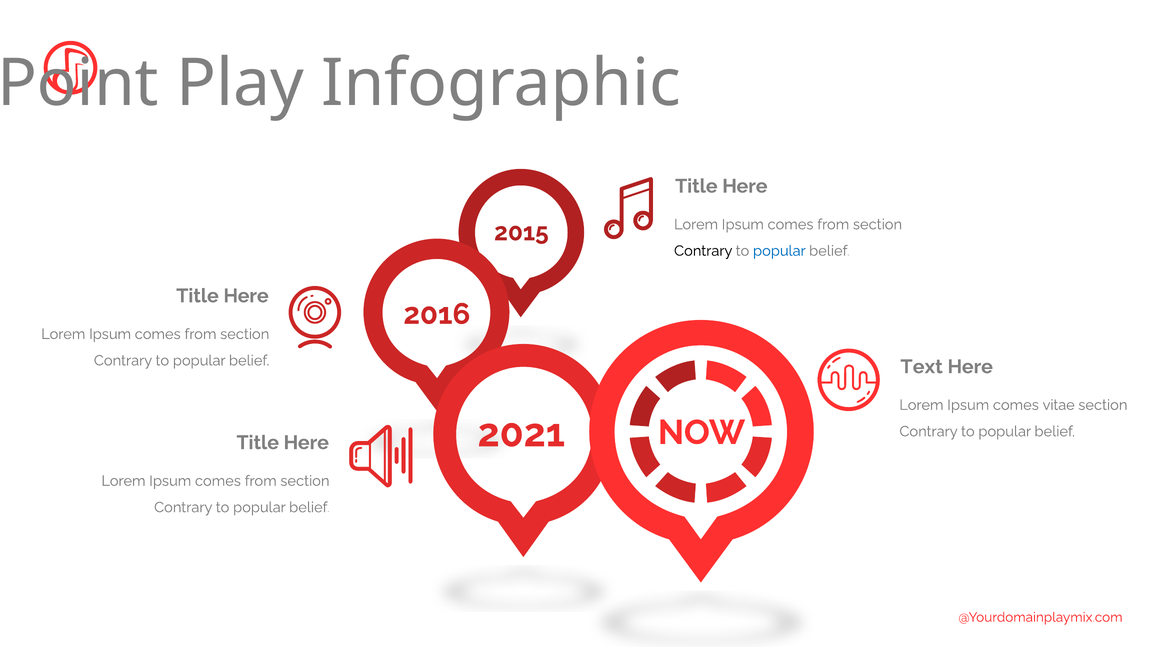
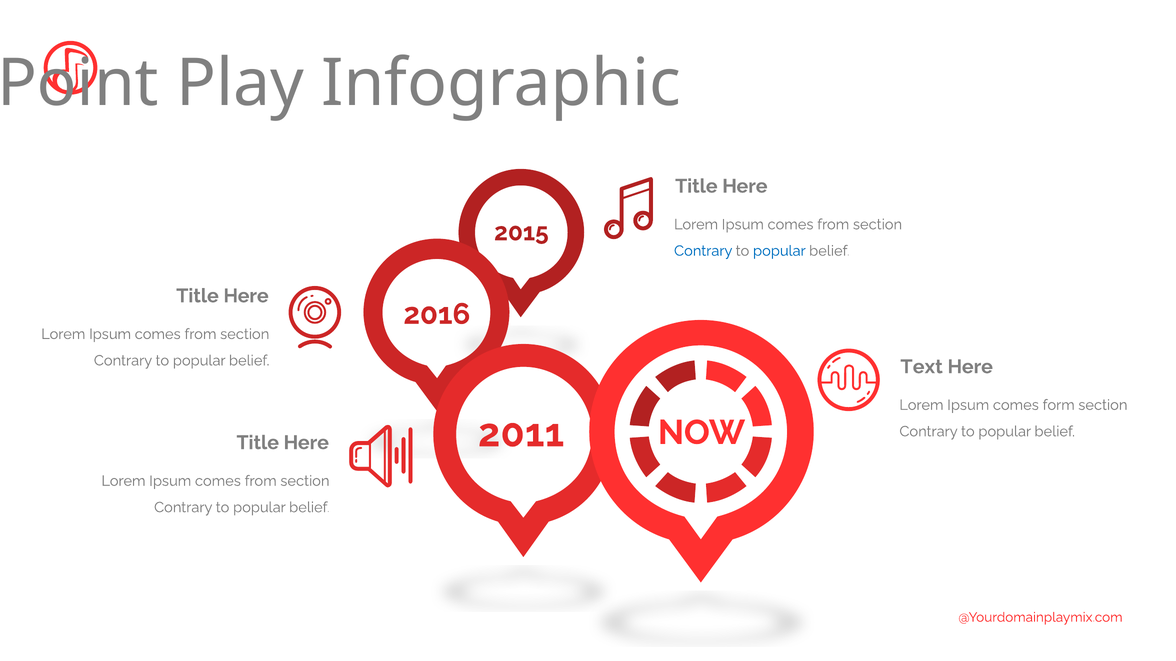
Contrary colour: black -> blue (703, 251)
vitae: vitae -> form (1059, 405)
2021: 2021 -> 2011 (521, 434)
